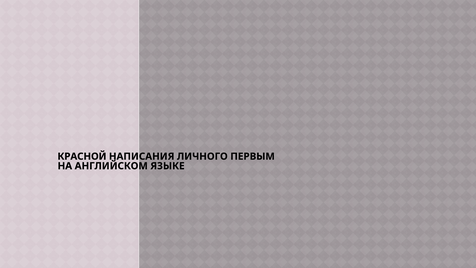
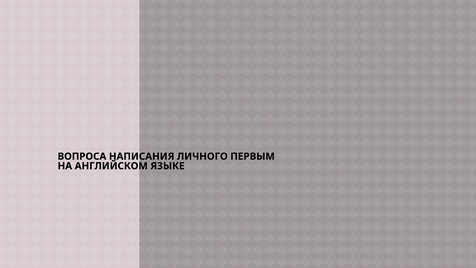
КРАСНОЙ: КРАСНОЙ -> ВОПРОСА (82, 156)
